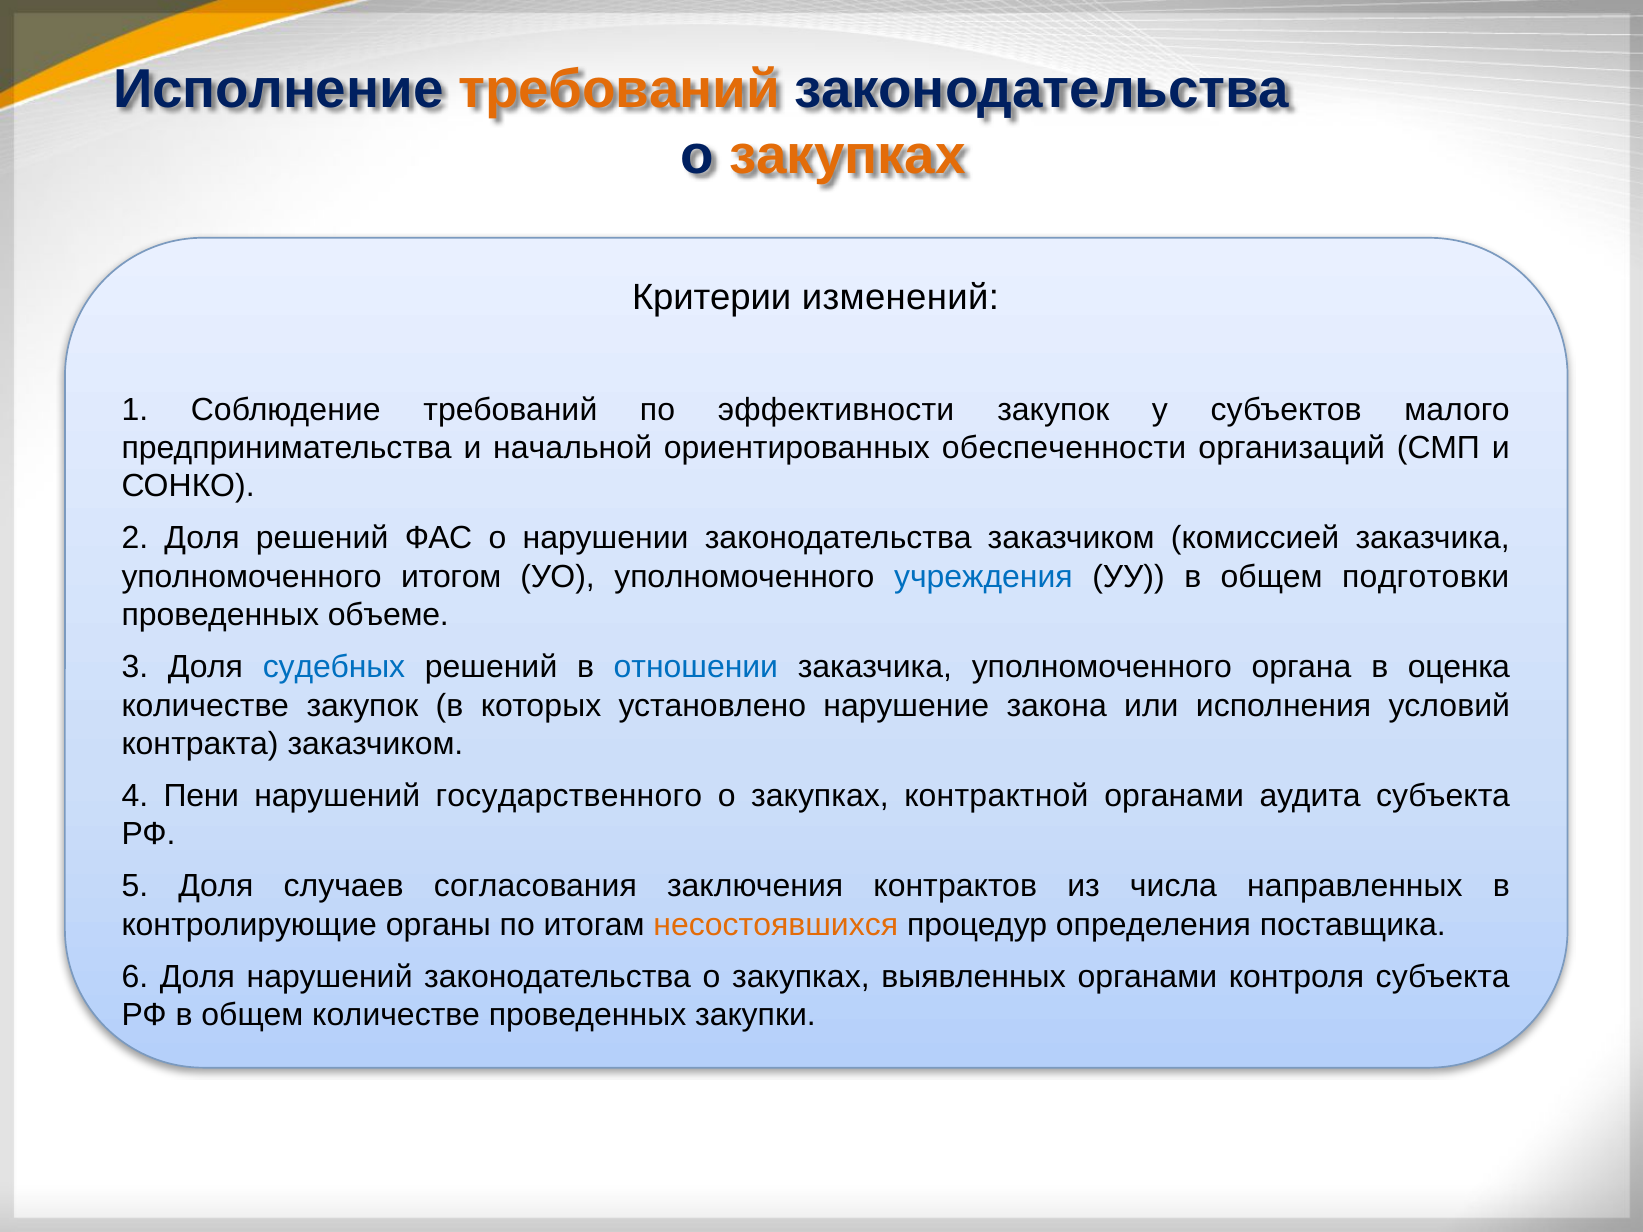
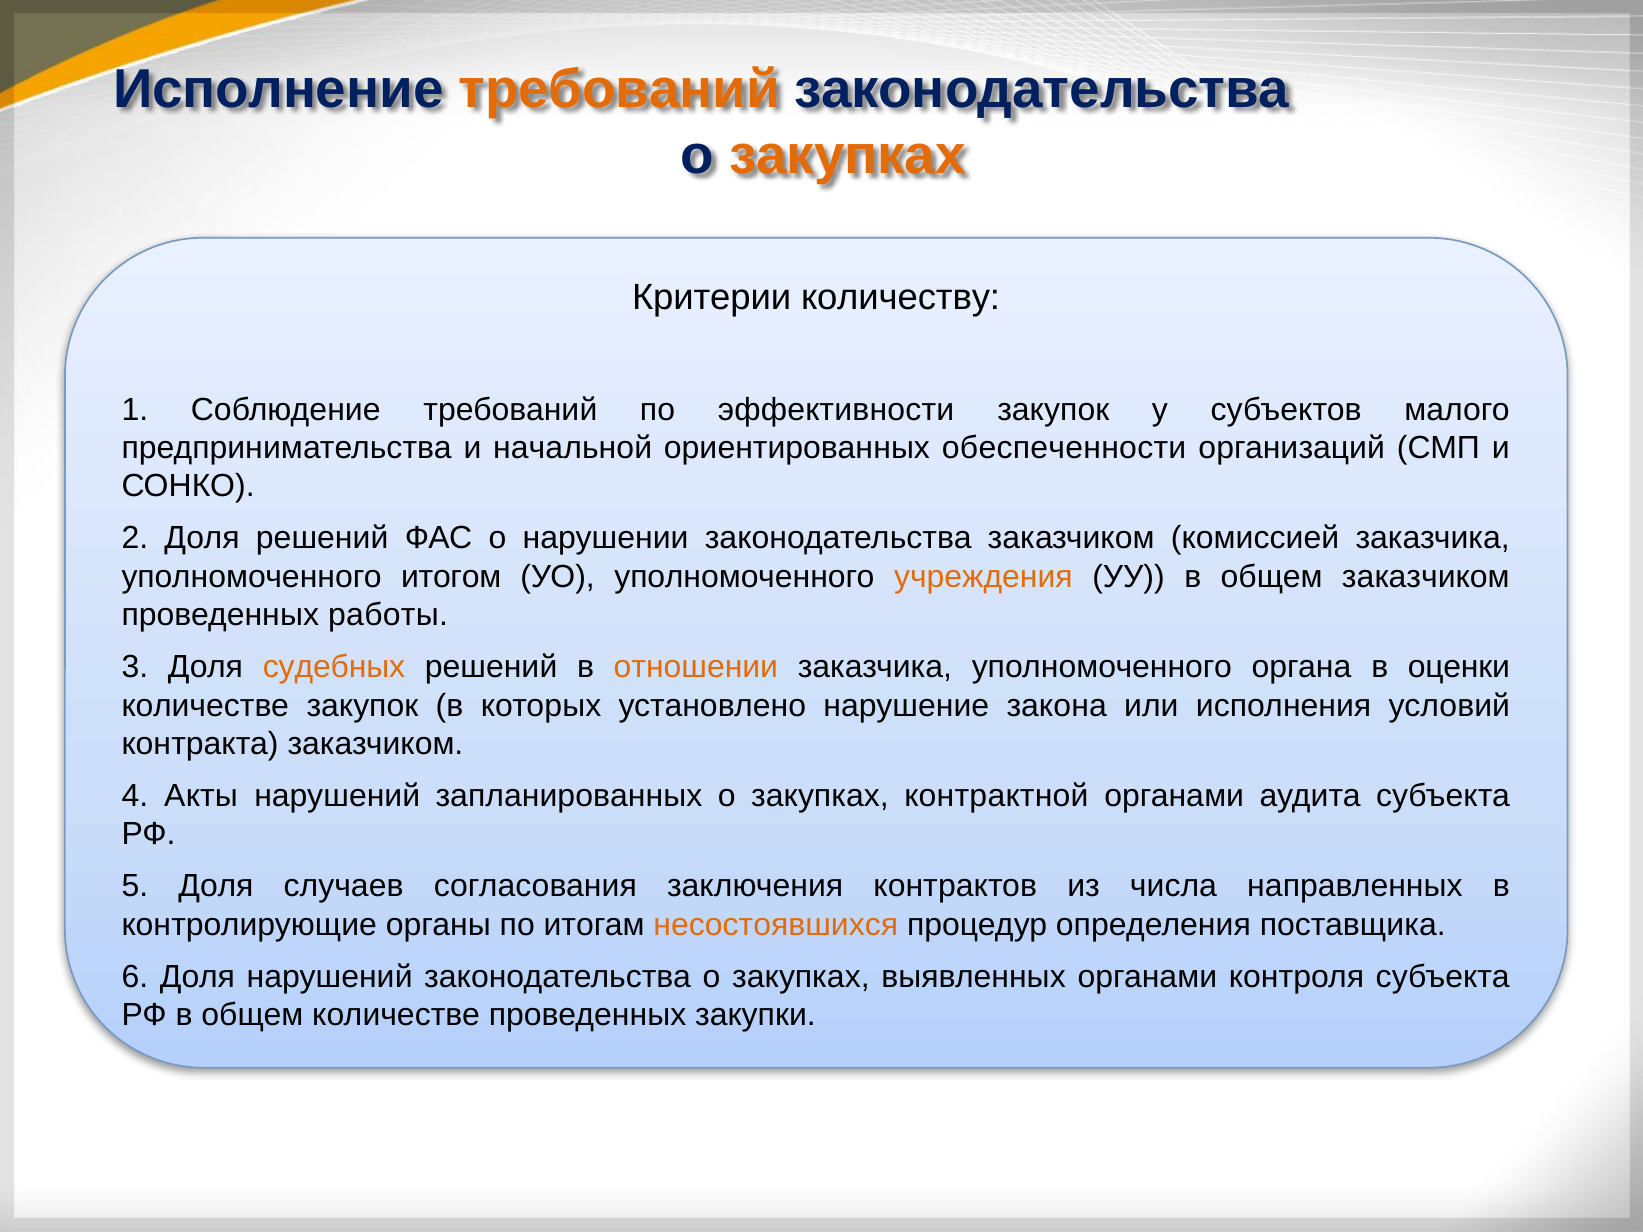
изменений: изменений -> количеству (901, 298)
учреждения colour: blue -> orange (983, 577)
общем подготовки: подготовки -> заказчиком (1426, 577)
объеме: объеме -> работы (388, 615)
судебных colour: blue -> orange (334, 667)
отношении colour: blue -> orange (696, 667)
оценка: оценка -> оценки (1459, 667)
Пени: Пени -> Акты (201, 796)
государственного: государственного -> запланированных (569, 796)
